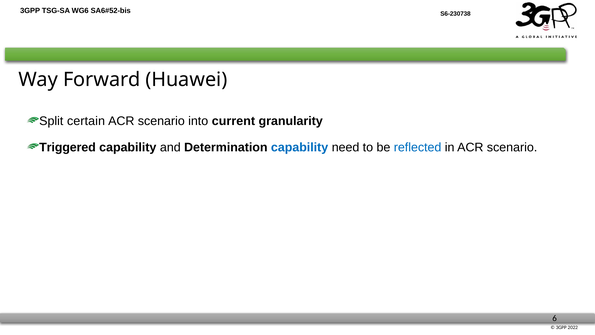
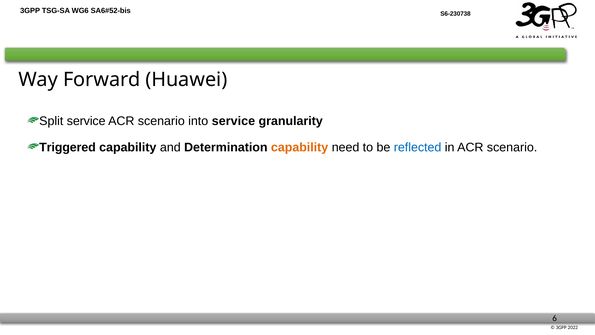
Split certain: certain -> service (86, 121)
into current: current -> service (233, 121)
capability colour: blue -> orange (300, 147)
